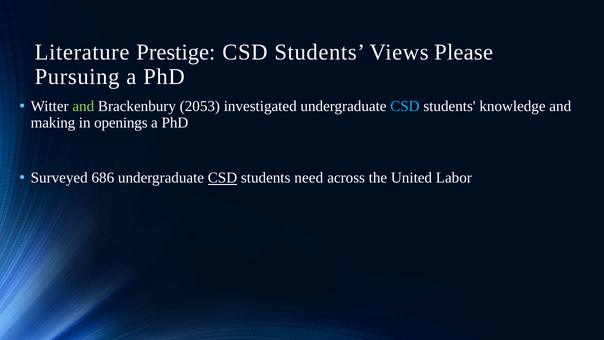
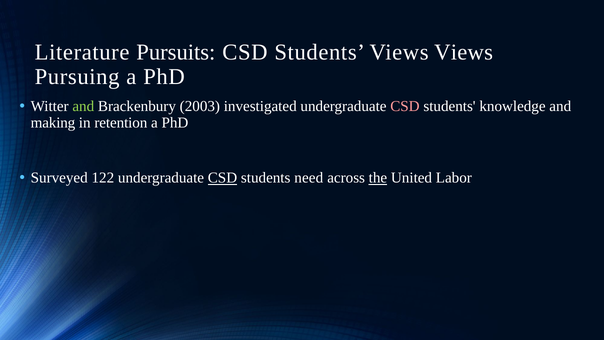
Prestige: Prestige -> Pursuits (176, 52)
Views Please: Please -> Views (464, 52)
2053: 2053 -> 2003 (200, 106)
CSD colour: light blue -> pink (405, 106)
openings: openings -> retention (121, 123)
686: 686 -> 122 (103, 178)
the underline: none -> present (378, 178)
